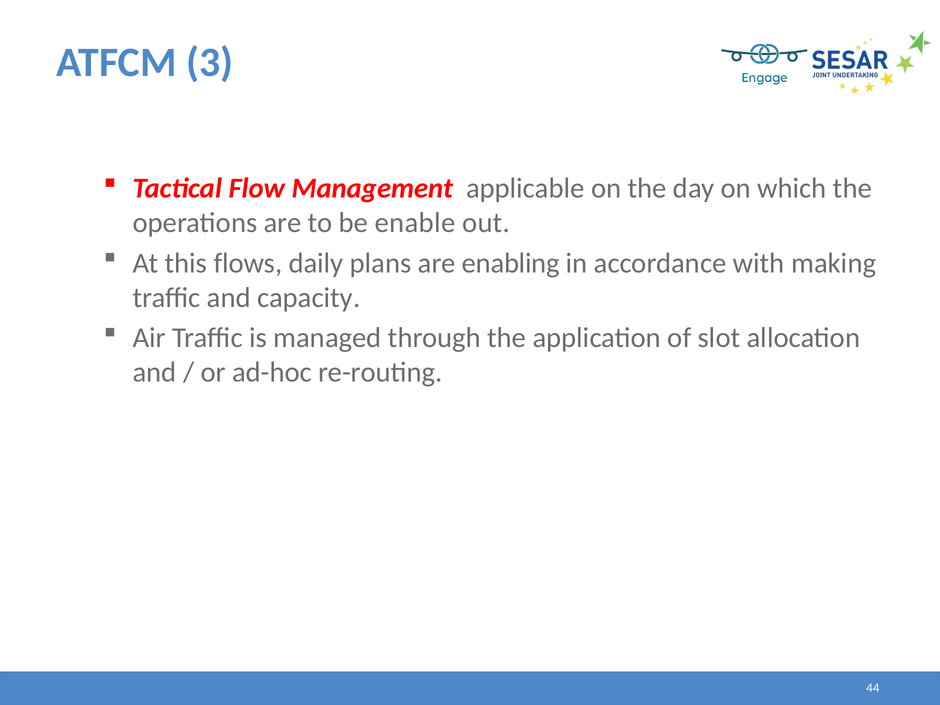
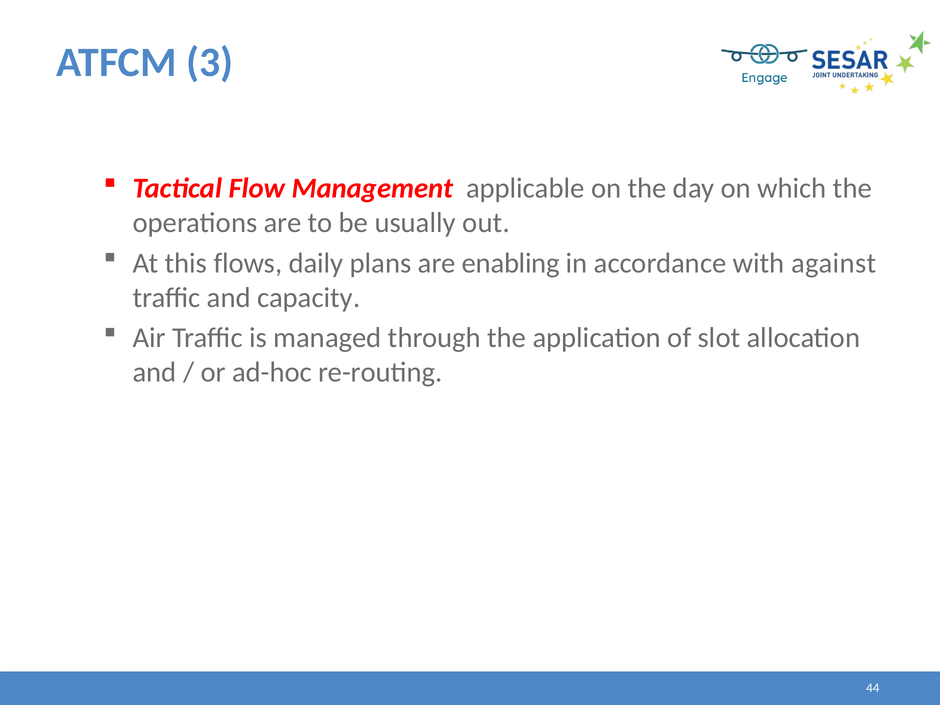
enable: enable -> usually (415, 223)
making: making -> against (834, 263)
